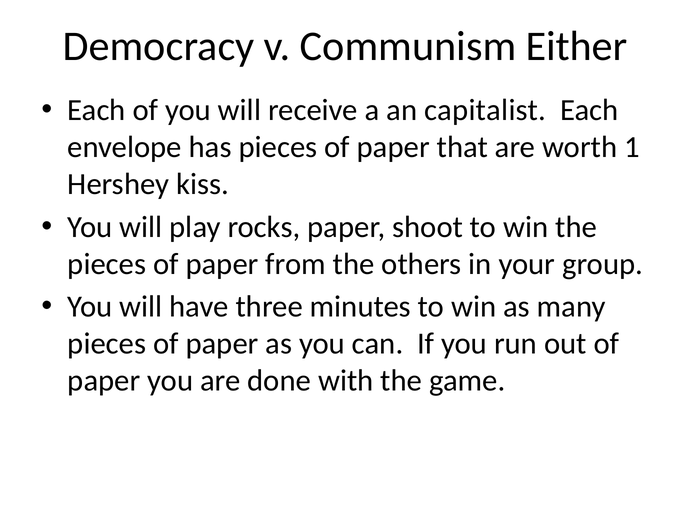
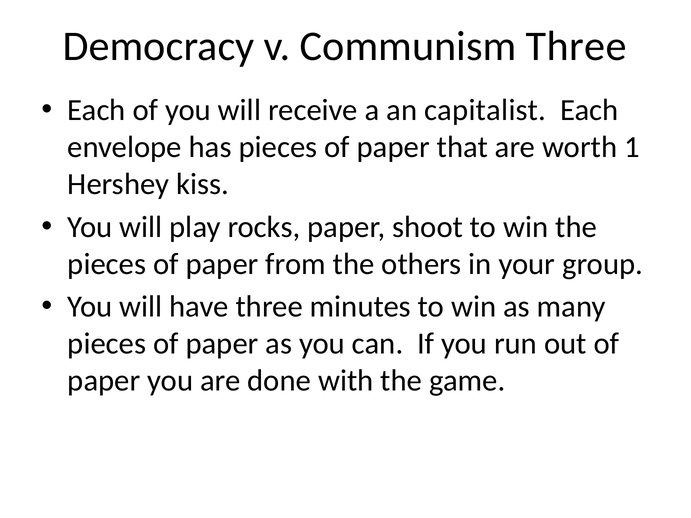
Communism Either: Either -> Three (576, 46)
